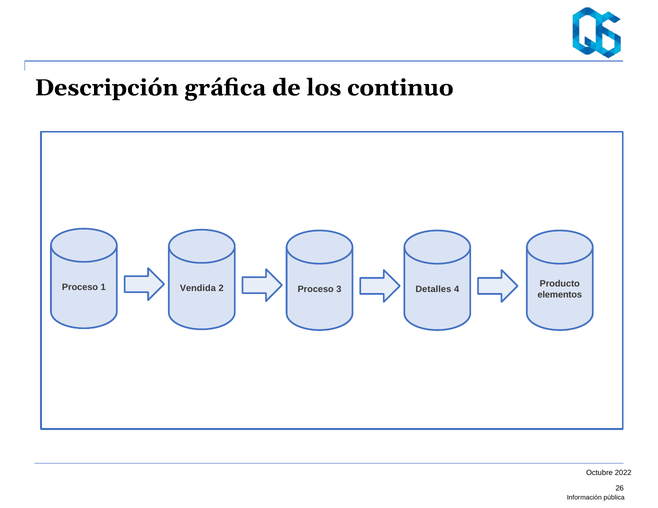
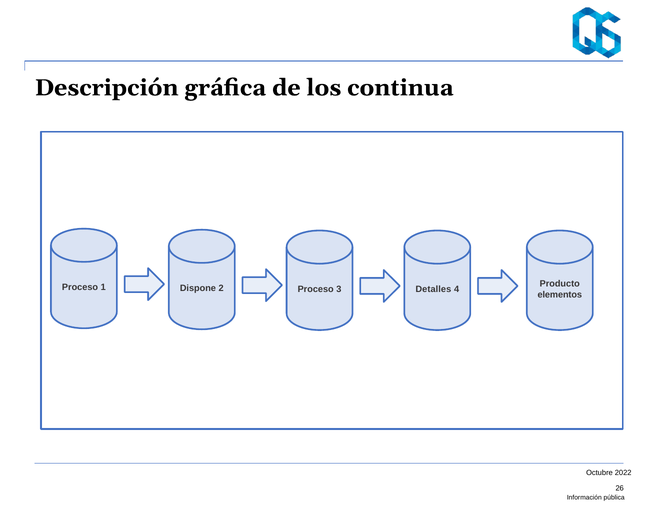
continuo: continuo -> continua (400, 88)
Vendida: Vendida -> Dispone (198, 289)
